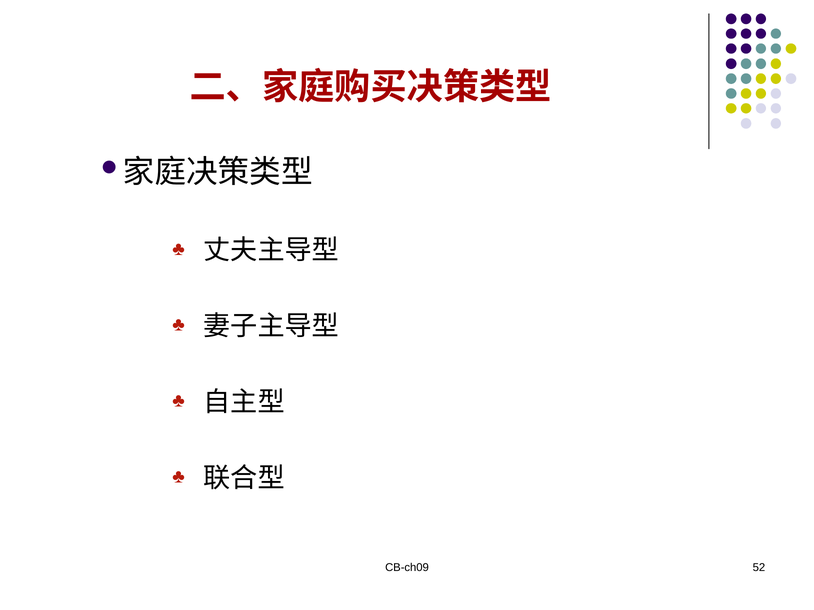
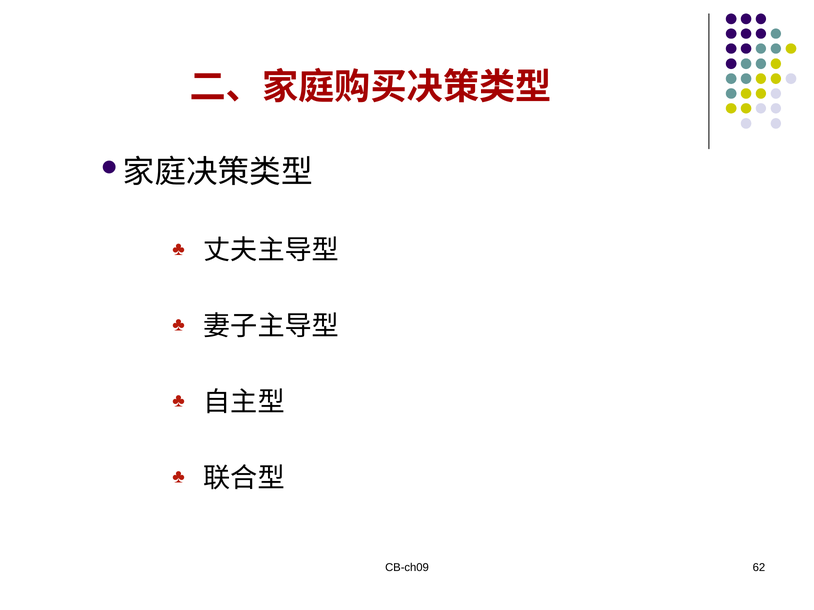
52: 52 -> 62 (759, 568)
